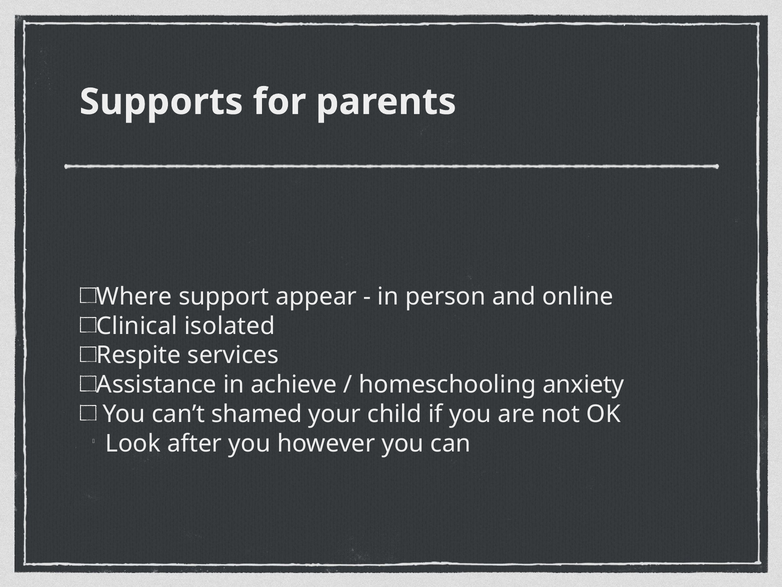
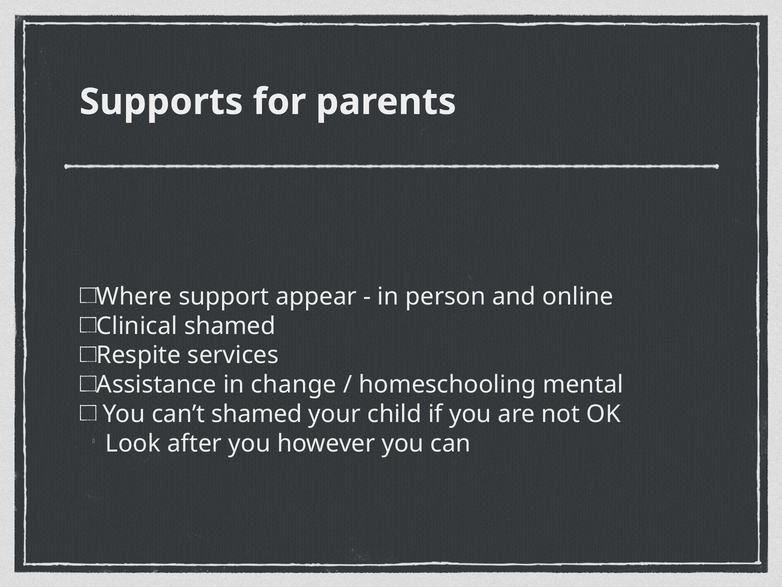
Clinical isolated: isolated -> shamed (230, 326)
achieve: achieve -> change (294, 384)
anxiety: anxiety -> mental (583, 384)
